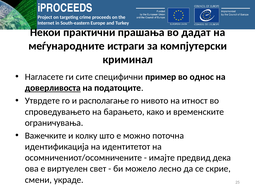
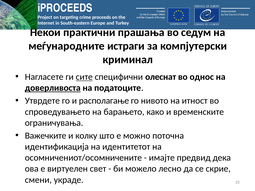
дадат: дадат -> седум (196, 32)
сите underline: none -> present (84, 77)
пример: пример -> олеснат (161, 77)
